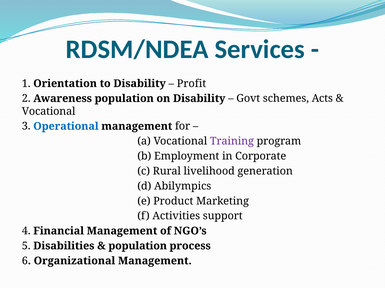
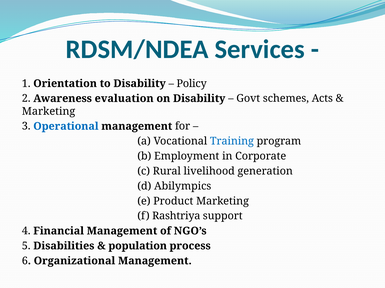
Profit: Profit -> Policy (192, 84)
Awareness population: population -> evaluation (124, 99)
Vocational: Vocational -> Marketing (49, 112)
Training colour: purple -> blue (232, 142)
Activities: Activities -> Rashtriya (176, 216)
